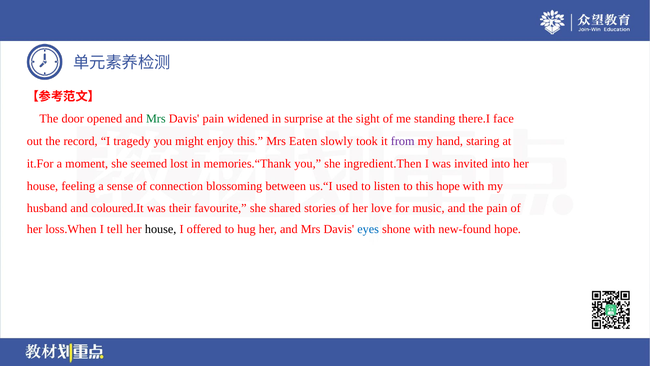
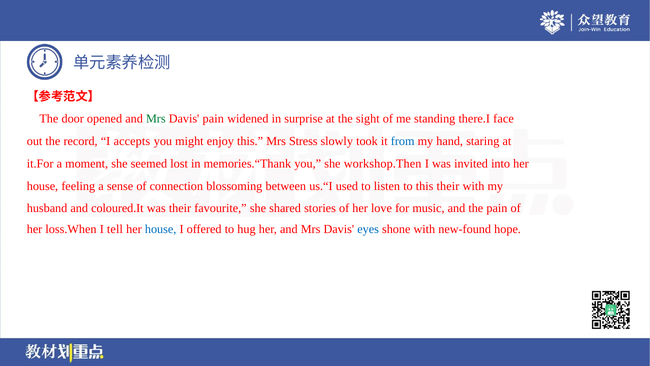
tragedy: tragedy -> accepts (132, 141)
Eaten: Eaten -> Stress (303, 141)
from colour: purple -> blue (403, 141)
ingredient.Then: ingredient.Then -> workshop.Then (383, 163)
this hope: hope -> their (448, 186)
house colour: black -> blue (161, 229)
